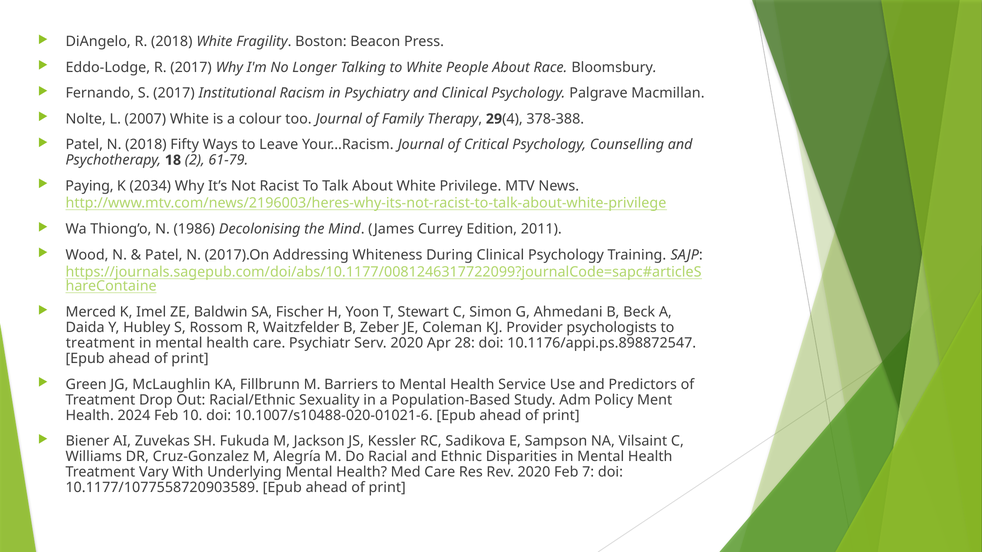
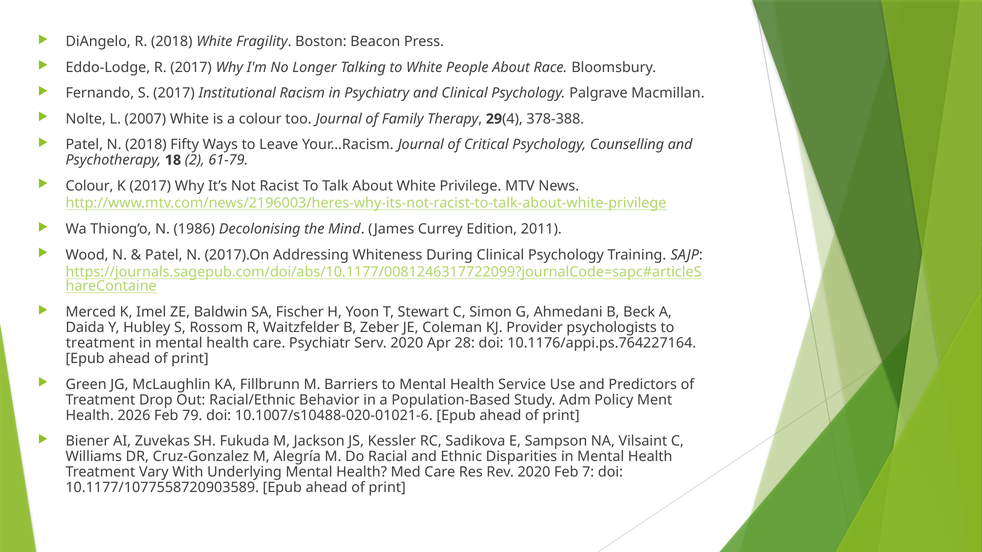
Paying: Paying -> Colour (89, 186)
K 2034: 2034 -> 2017 (150, 186)
10.1176/appi.ps.898872547: 10.1176/appi.ps.898872547 -> 10.1176/appi.ps.764227164 (602, 343)
Sexuality: Sexuality -> Behavior (329, 400)
2024: 2024 -> 2026 (134, 416)
10: 10 -> 79 (192, 416)
